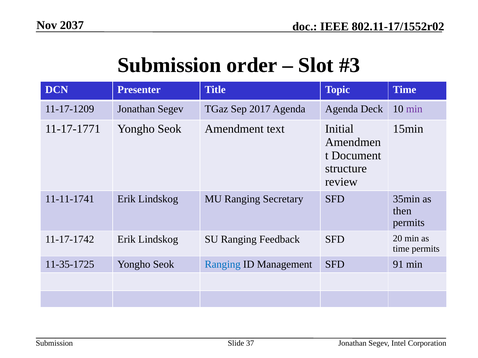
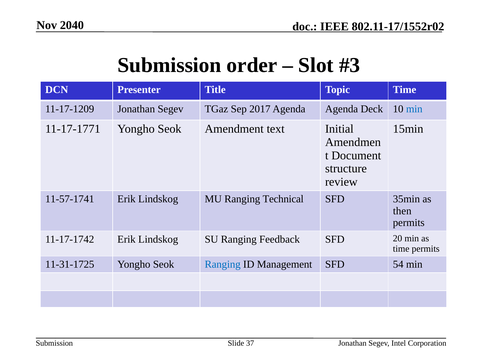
2037: 2037 -> 2040 (72, 25)
min colour: purple -> blue (414, 109)
11-11-1741: 11-11-1741 -> 11-57-1741 (70, 199)
Secretary: Secretary -> Technical (283, 199)
11-35-1725: 11-35-1725 -> 11-31-1725 (70, 265)
91: 91 -> 54 (398, 265)
